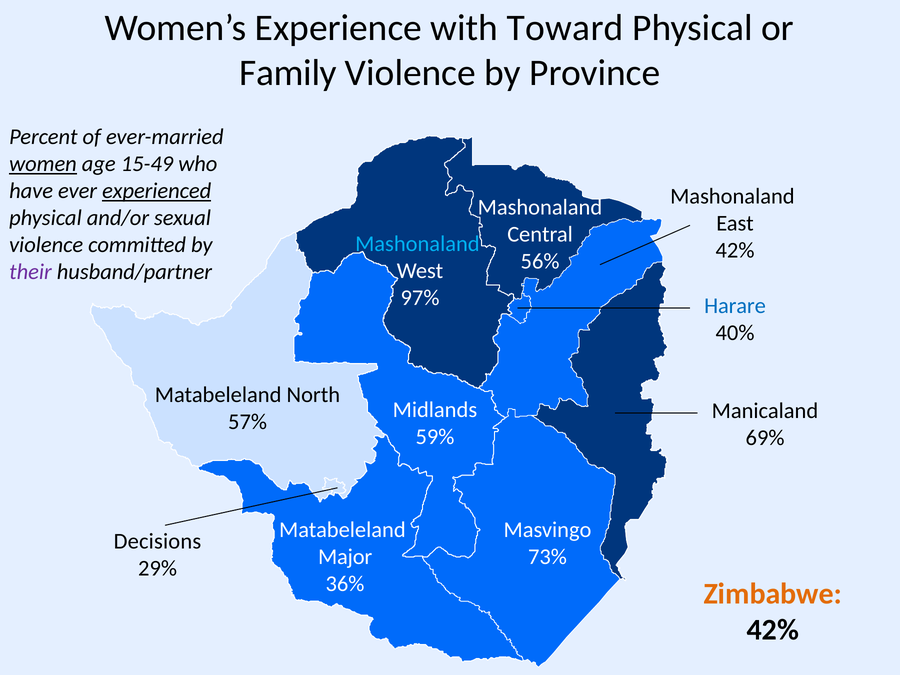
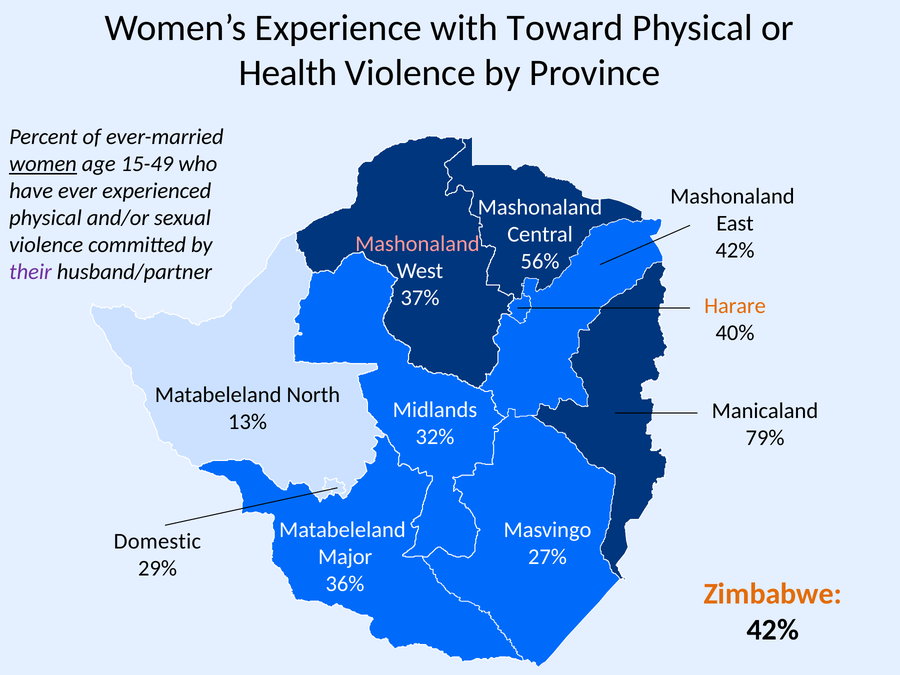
Family: Family -> Health (288, 73)
experienced underline: present -> none (157, 191)
Mashonaland colour: light blue -> pink (417, 244)
97%: 97% -> 37% (420, 298)
Harare colour: blue -> orange (735, 306)
57%: 57% -> 13% (248, 422)
59%: 59% -> 32% (435, 437)
69%: 69% -> 79% (765, 438)
Decisions: Decisions -> Domestic (157, 541)
73%: 73% -> 27% (548, 557)
